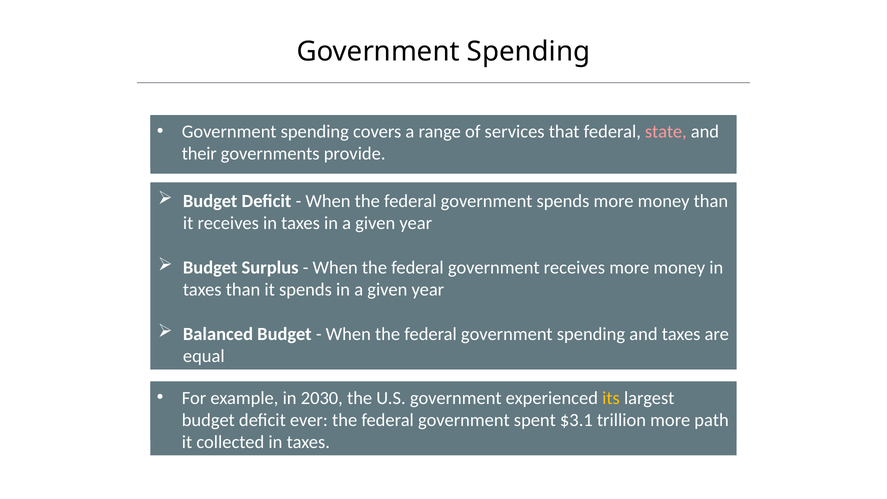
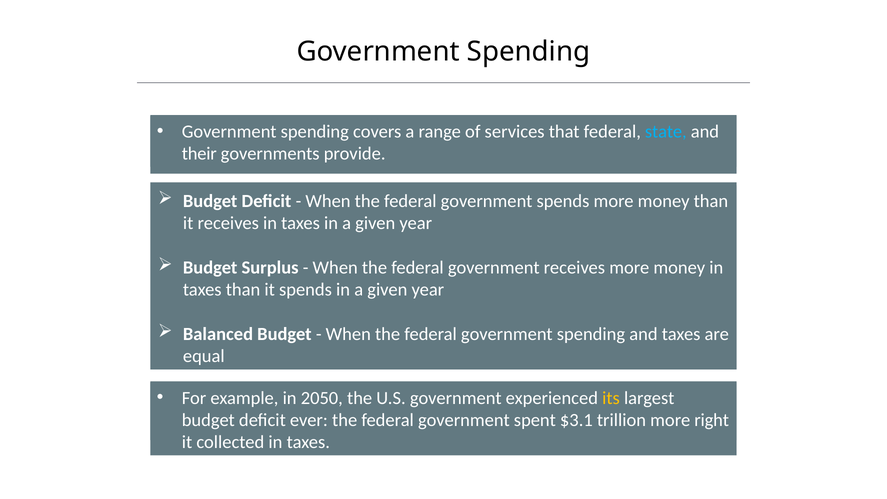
state colour: pink -> light blue (666, 132)
2030: 2030 -> 2050 (322, 398)
path: path -> right (712, 420)
